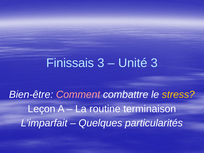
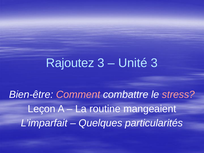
Finissais: Finissais -> Rajoutez (70, 63)
stress colour: yellow -> pink (178, 95)
terminaison: terminaison -> mangeaient (150, 109)
